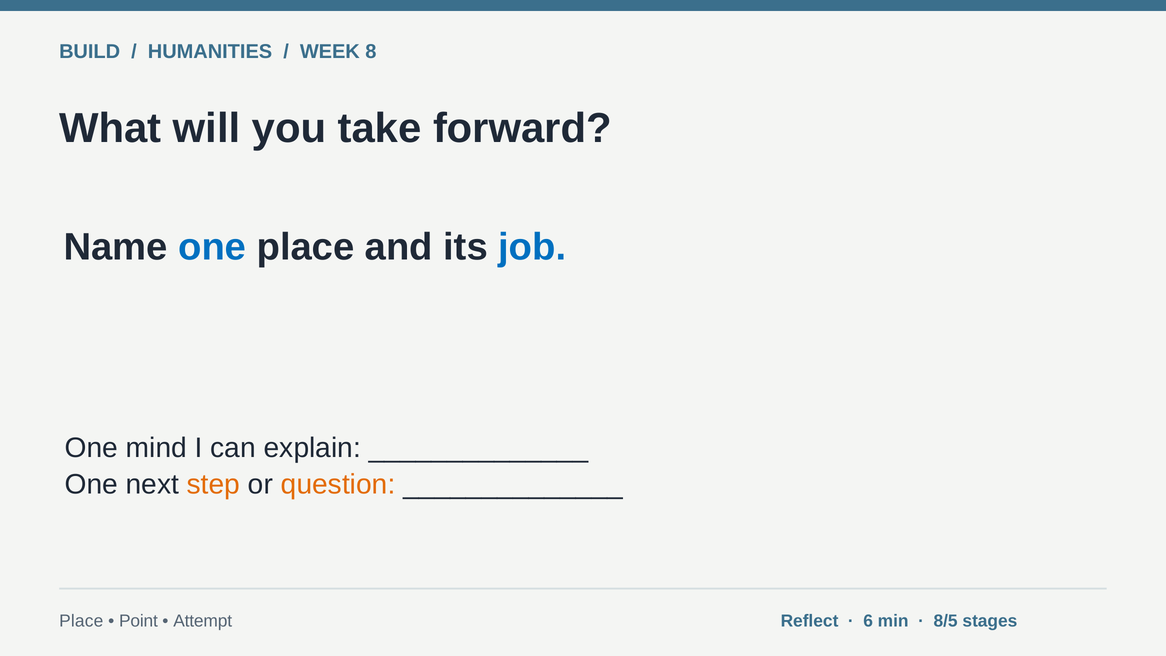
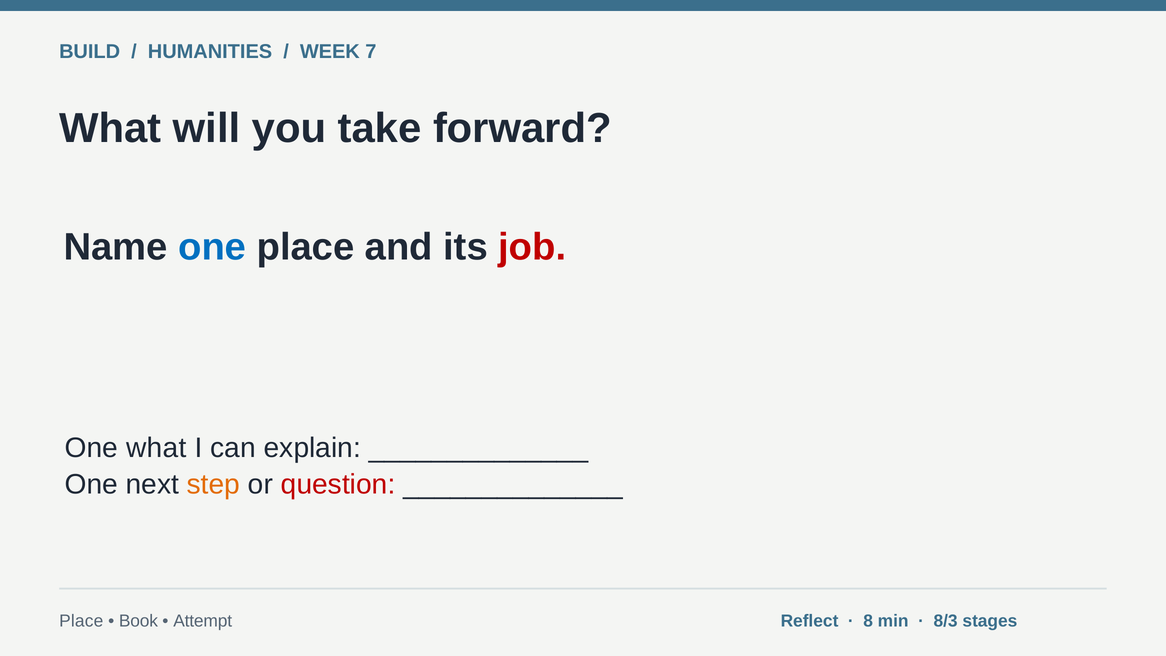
8: 8 -> 7 (371, 52)
job colour: blue -> red (532, 247)
One mind: mind -> what (156, 448)
question colour: orange -> red (338, 484)
Point: Point -> Book (138, 621)
6: 6 -> 8 (868, 621)
8/5: 8/5 -> 8/3 (946, 621)
